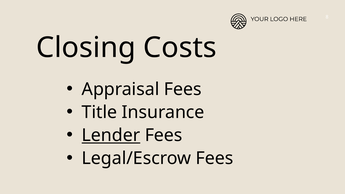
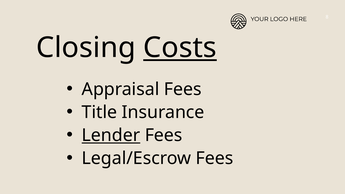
Costs underline: none -> present (180, 48)
